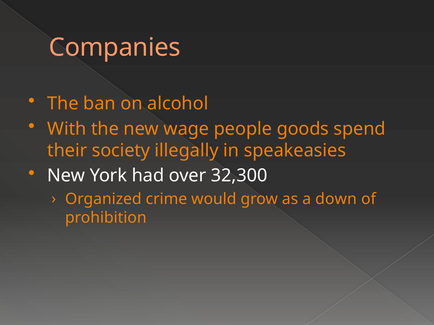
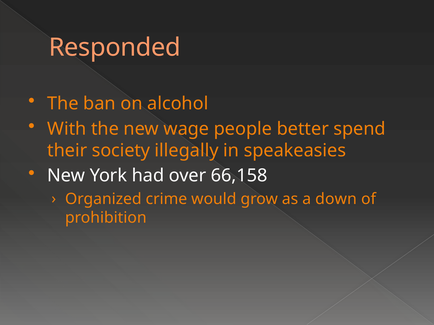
Companies: Companies -> Responded (115, 48)
goods: goods -> better (303, 129)
32,300: 32,300 -> 66,158 (239, 176)
